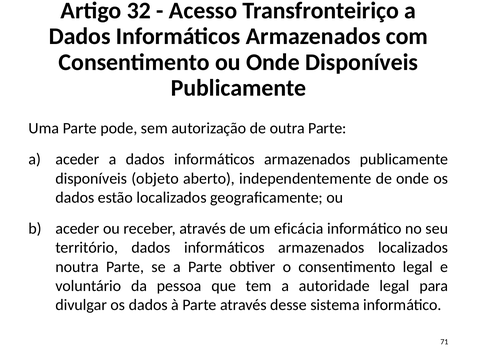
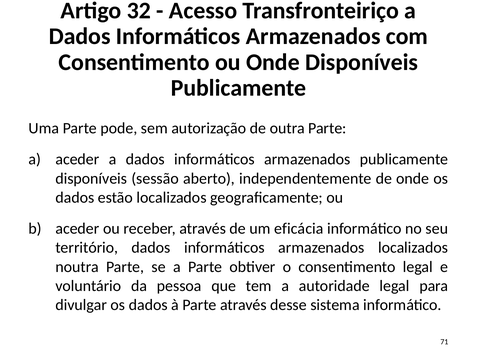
objeto: objeto -> sessão (155, 178)
